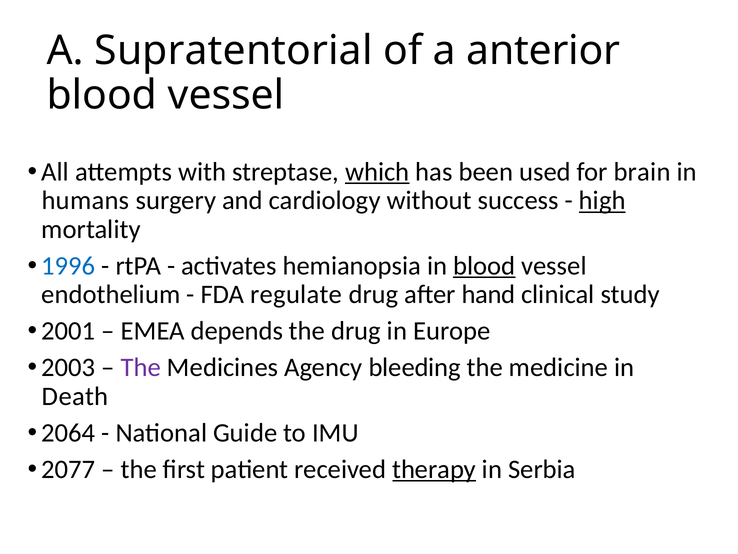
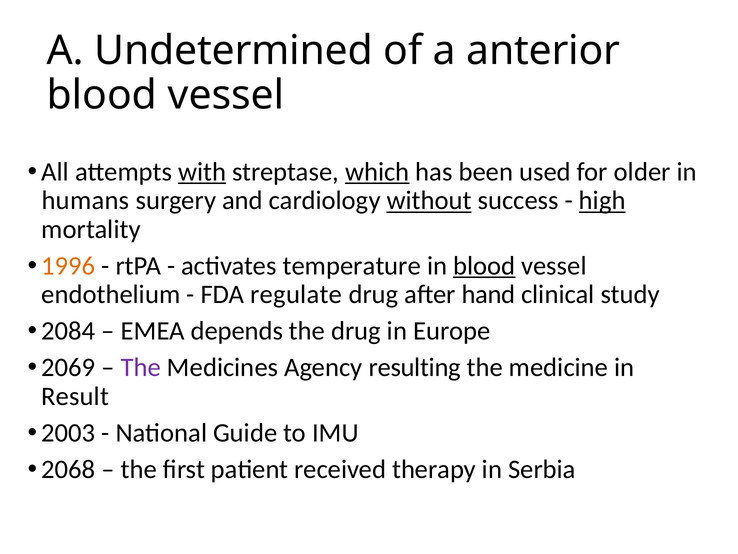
Supratentorial: Supratentorial -> Undetermined (234, 51)
with underline: none -> present (202, 172)
brain: brain -> older (642, 172)
without underline: none -> present (429, 200)
1996 colour: blue -> orange (68, 266)
hemianopsia: hemianopsia -> temperature (352, 266)
2001: 2001 -> 2084 (68, 331)
2003: 2003 -> 2069 (68, 367)
bleeding: bleeding -> resulting (415, 367)
Death: Death -> Result (75, 396)
2064: 2064 -> 2003 (68, 433)
2077: 2077 -> 2068 (68, 469)
therapy underline: present -> none (434, 469)
